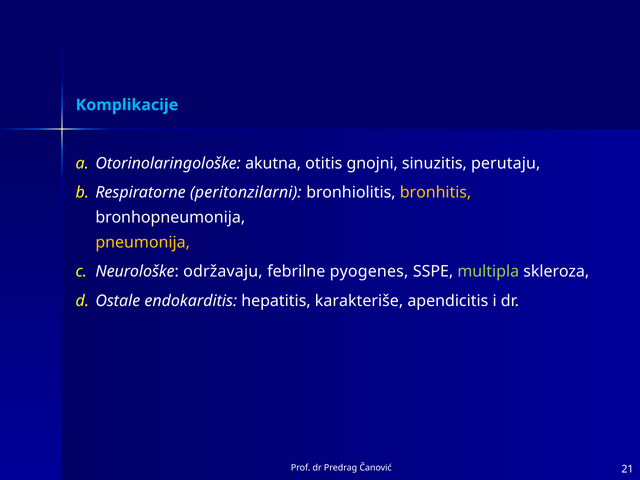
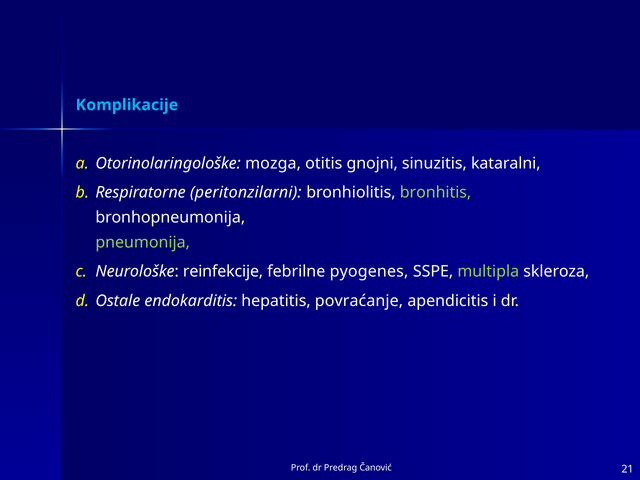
akutna: akutna -> mozga (273, 163)
perutaju: perutaju -> kataralni (506, 163)
bronhitis colour: yellow -> light green (436, 193)
pneumonija colour: yellow -> light green (143, 242)
održavaju: održavaju -> reinfekcije (223, 272)
karakteriše: karakteriše -> povraćanje (359, 301)
